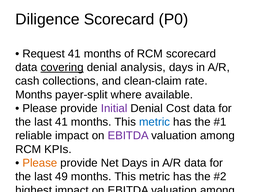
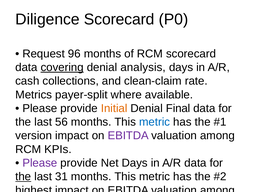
Request 41: 41 -> 96 (74, 54)
Months: Months -> Metrics (34, 95)
Initial colour: purple -> orange (114, 108)
Denial Cost: Cost -> Final (178, 108)
last 41: 41 -> 56 (61, 122)
reliable: reliable -> version (34, 136)
Please colour: orange -> purple (40, 163)
the underline: none -> present (23, 177)
49: 49 -> 31 (61, 177)
